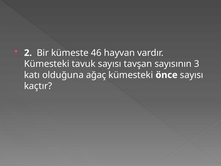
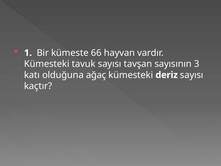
2: 2 -> 1 (28, 53)
46: 46 -> 66 (96, 53)
önce: önce -> deriz (167, 75)
